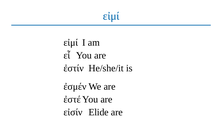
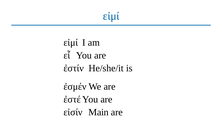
Elide: Elide -> Main (99, 112)
